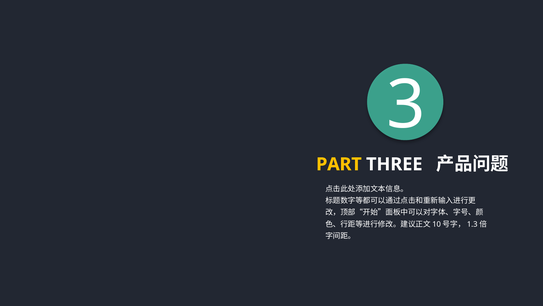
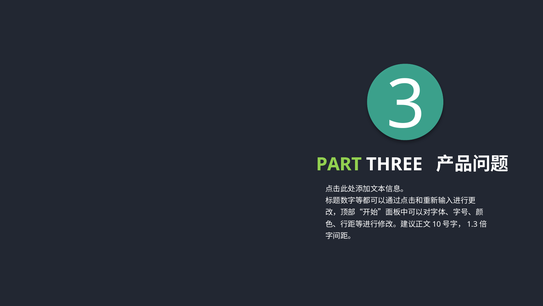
PART colour: yellow -> light green (339, 164)
